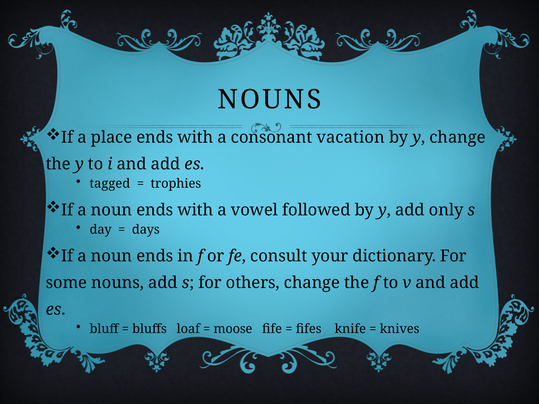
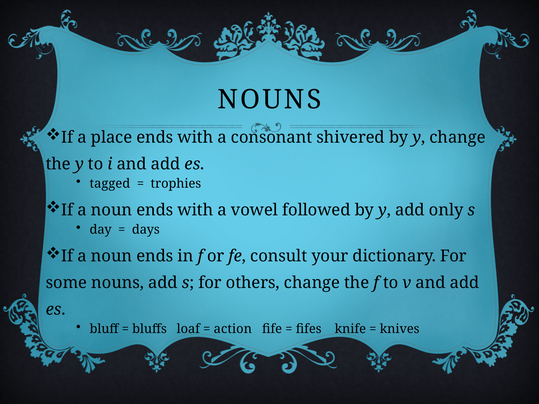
vacation: vacation -> shivered (351, 137)
moose: moose -> action (233, 329)
